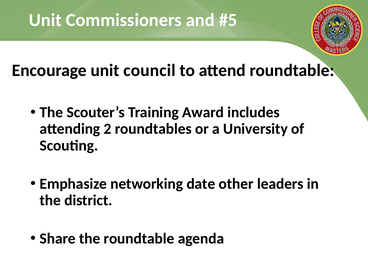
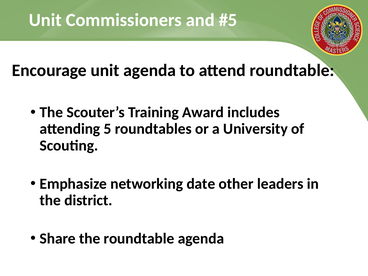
unit council: council -> agenda (150, 70)
2: 2 -> 5 (108, 129)
